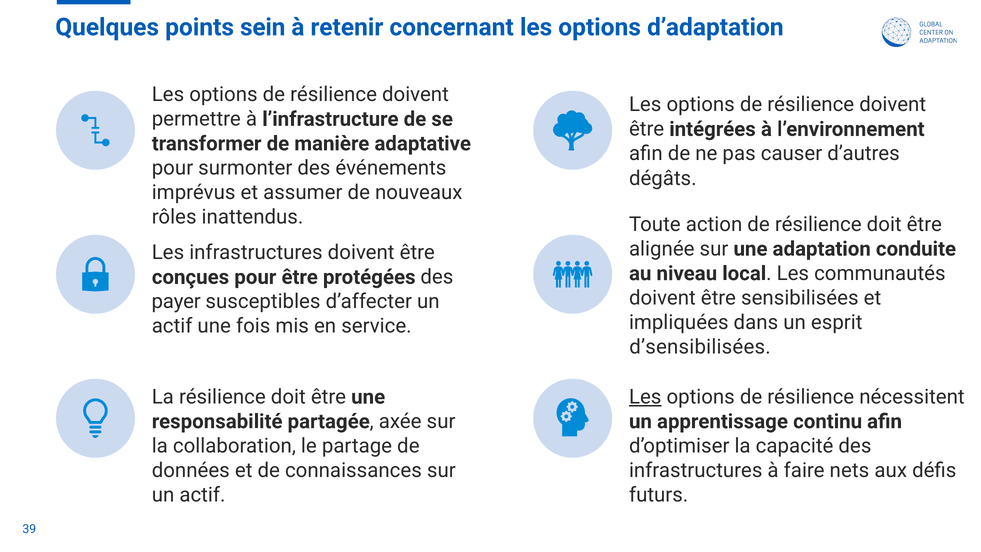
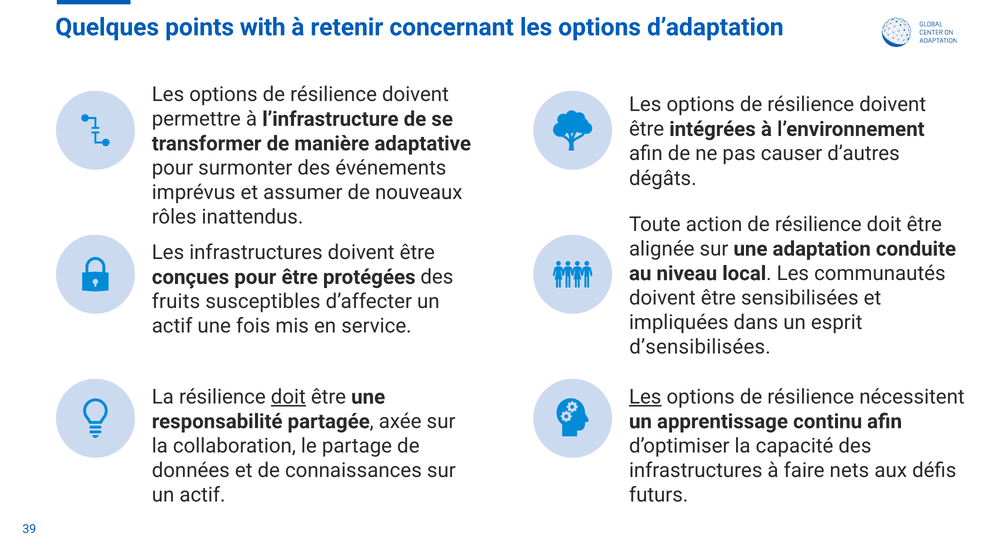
sein: sein -> with (263, 27)
payer: payer -> fruits (176, 302)
doit underline: none -> present (288, 397)
